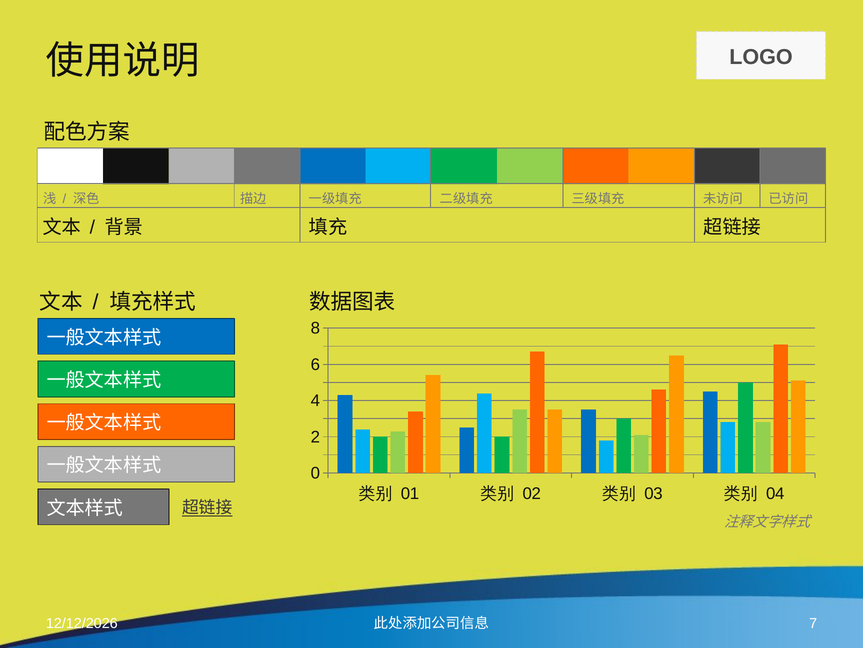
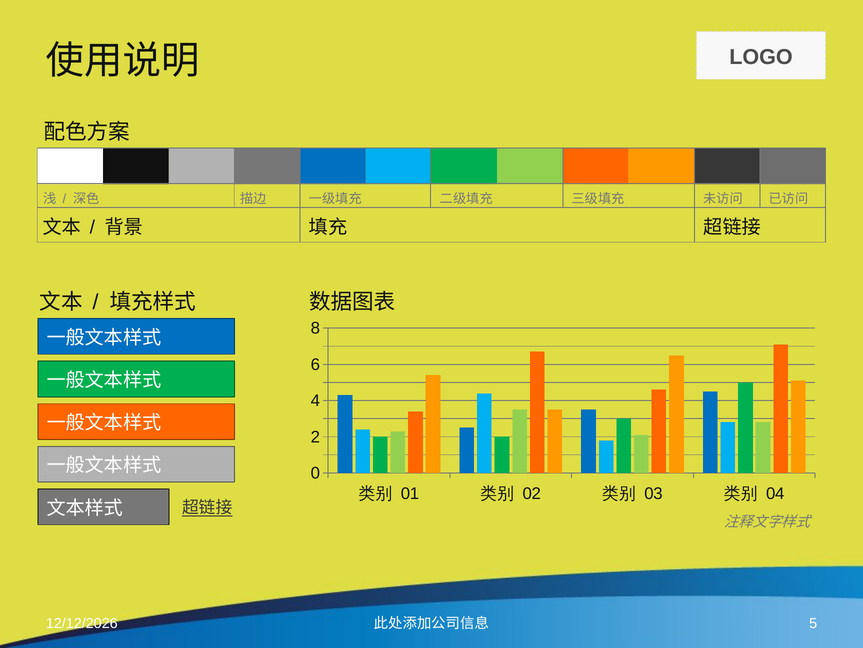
7: 7 -> 5 (813, 623)
